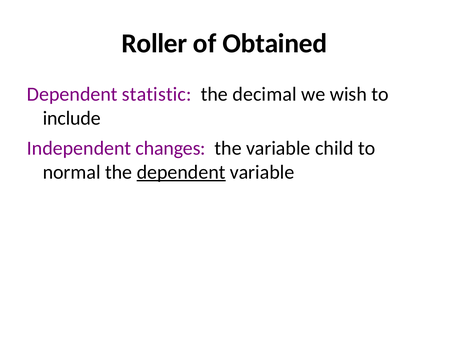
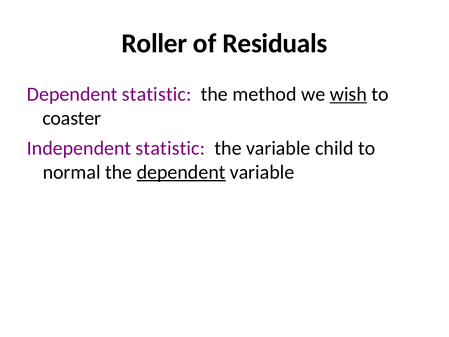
Obtained: Obtained -> Residuals (275, 43)
decimal: decimal -> method (265, 94)
wish underline: none -> present (348, 94)
include: include -> coaster (72, 118)
Independent changes: changes -> statistic (170, 148)
